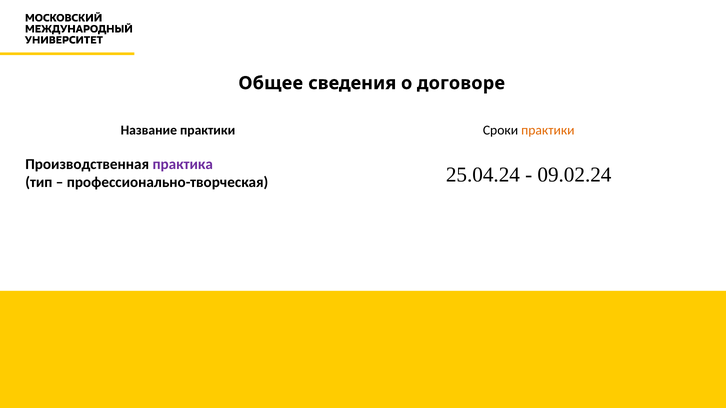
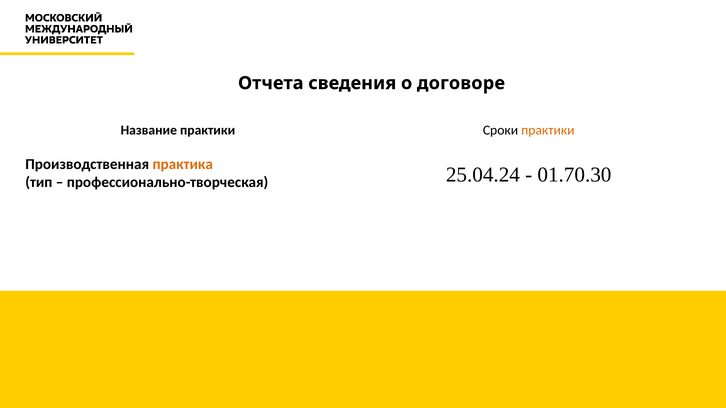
Общее: Общее -> Отчета (271, 83)
практика colour: purple -> orange (183, 164)
09.02.24: 09.02.24 -> 01.70.30 (574, 175)
